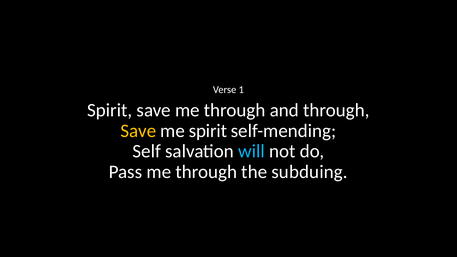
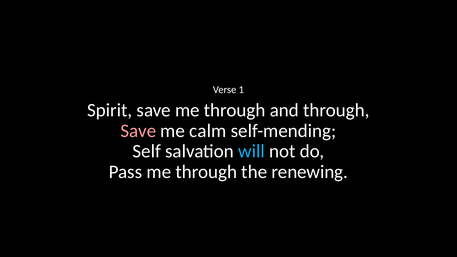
Save colour: yellow -> pink (138, 131)
me spirit: spirit -> calm (208, 131)
subduing: subduing -> renewing (310, 172)
